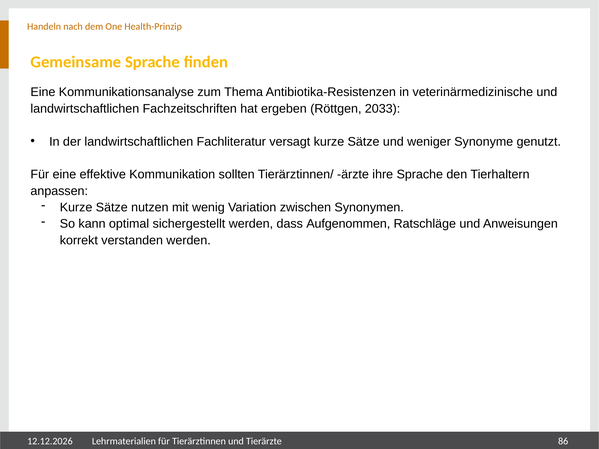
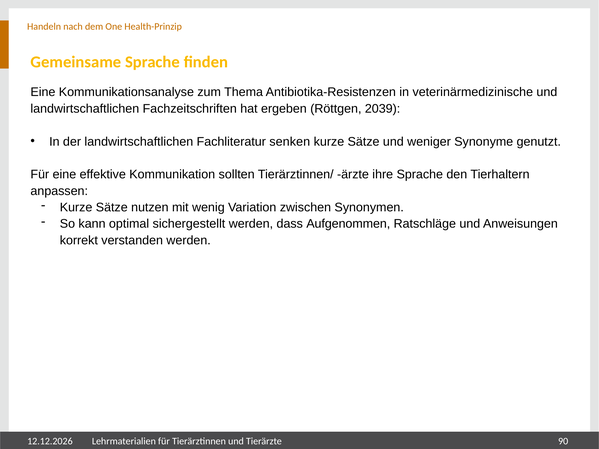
2033: 2033 -> 2039 (383, 109)
versagt: versagt -> senken (290, 142)
86: 86 -> 90 (563, 441)
